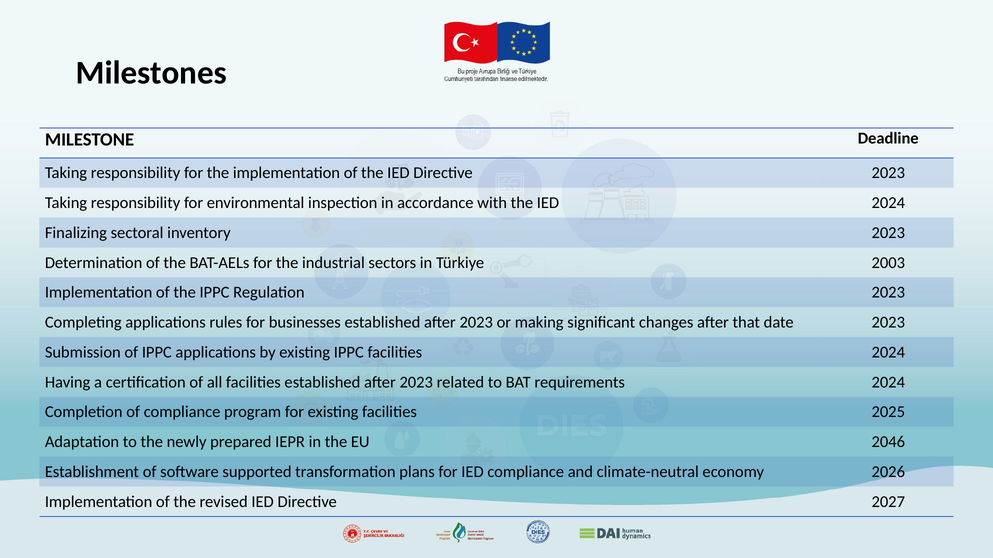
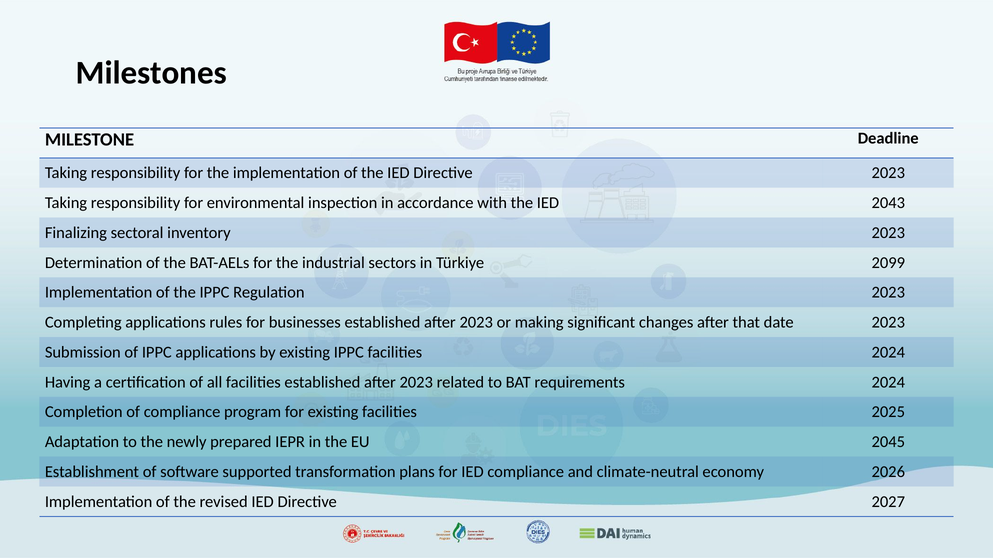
IED 2024: 2024 -> 2043 (888, 203)
2003: 2003 -> 2099 (888, 263)
2046: 2046 -> 2045 (888, 442)
